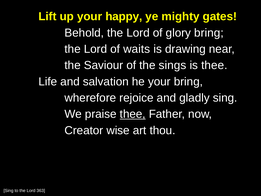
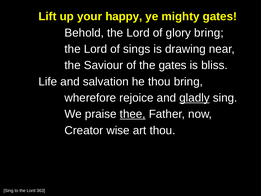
waits: waits -> sings (137, 49)
the sings: sings -> gates (173, 65)
is thee: thee -> bliss (214, 65)
he your: your -> thou (159, 81)
gladly underline: none -> present (194, 98)
